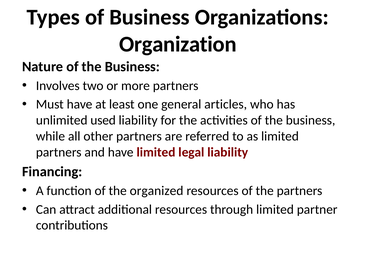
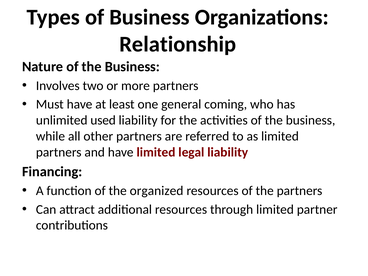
Organization: Organization -> Relationship (178, 44)
articles: articles -> coming (226, 104)
